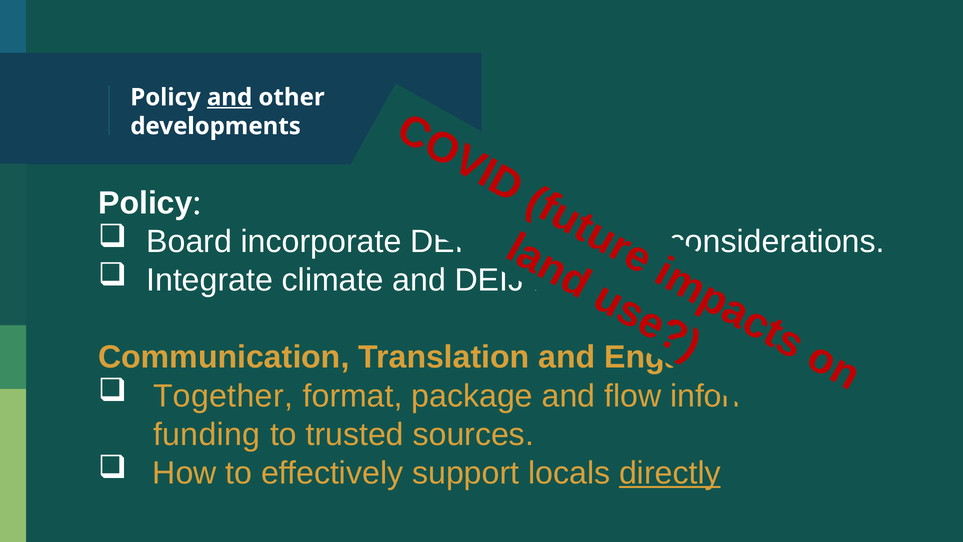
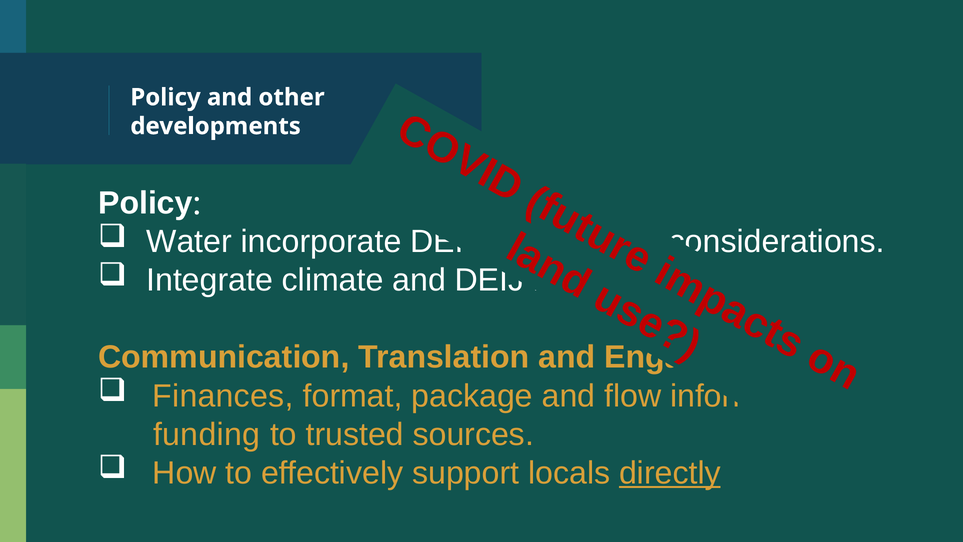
and underline: present -> none (230, 97)
Board: Board -> Water (189, 242)
Together: Together -> Finances (223, 396)
